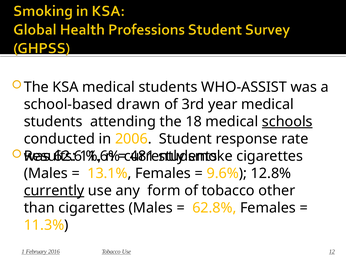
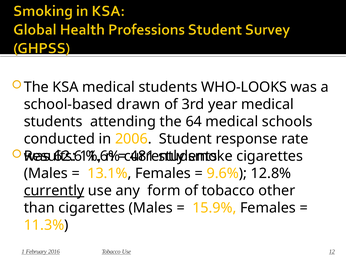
WHO-ASSIST: WHO-ASSIST -> WHO-LOOKS (244, 87)
18: 18 -> 64 (194, 122)
schools underline: present -> none (287, 122)
62.8%: 62.8% -> 15.9% (214, 208)
